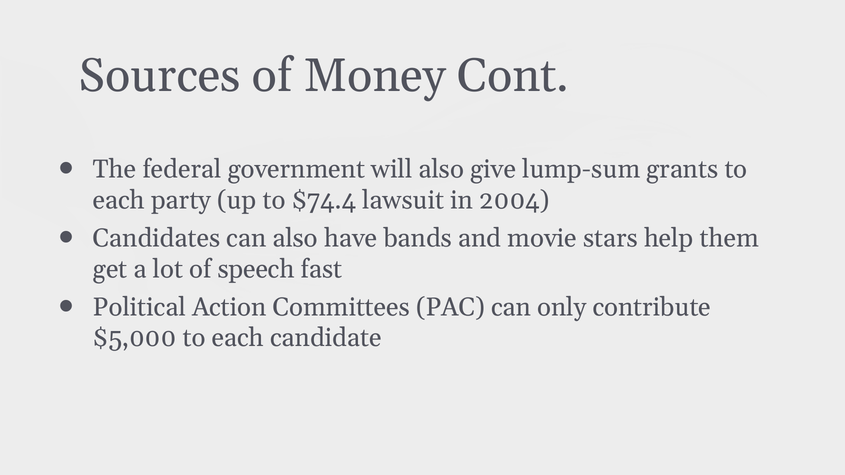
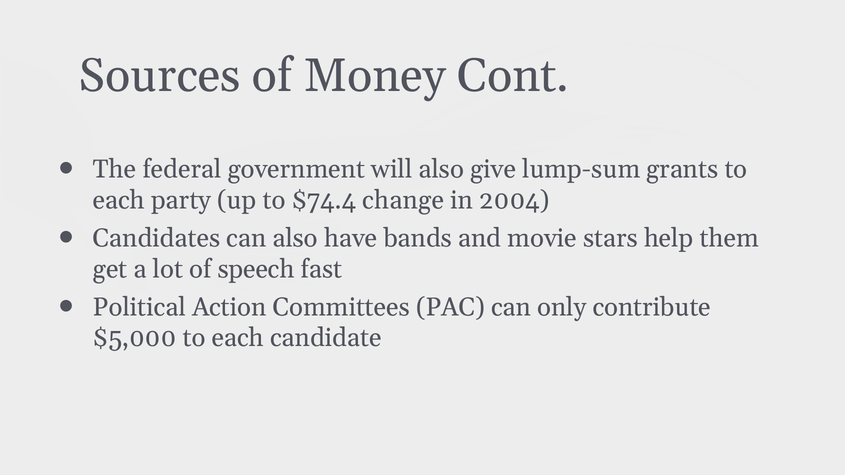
lawsuit: lawsuit -> change (403, 200)
